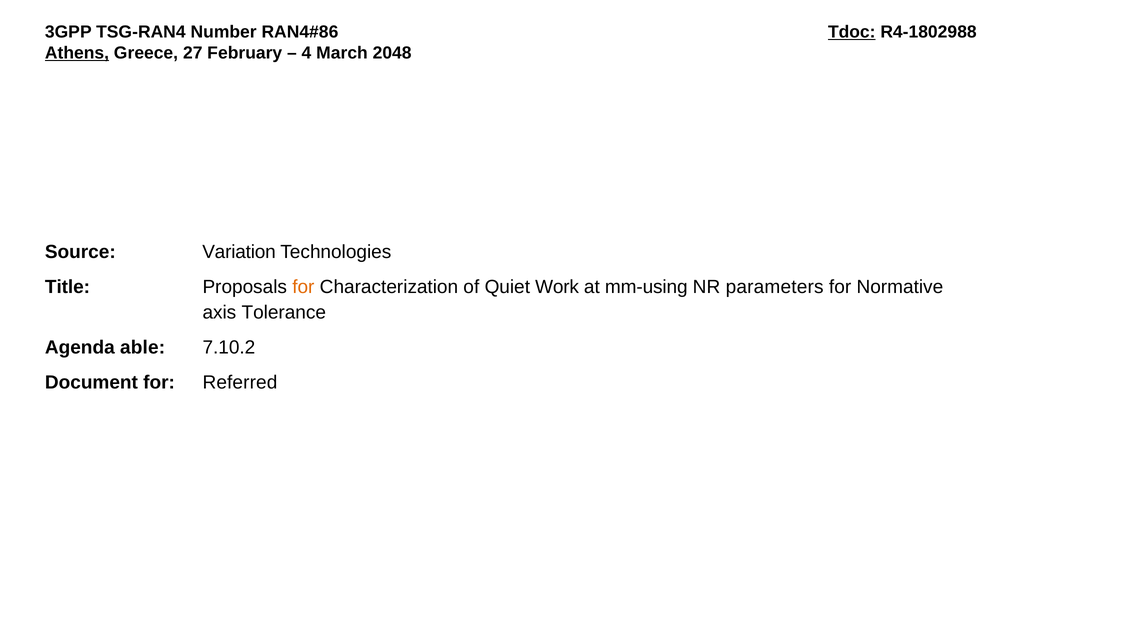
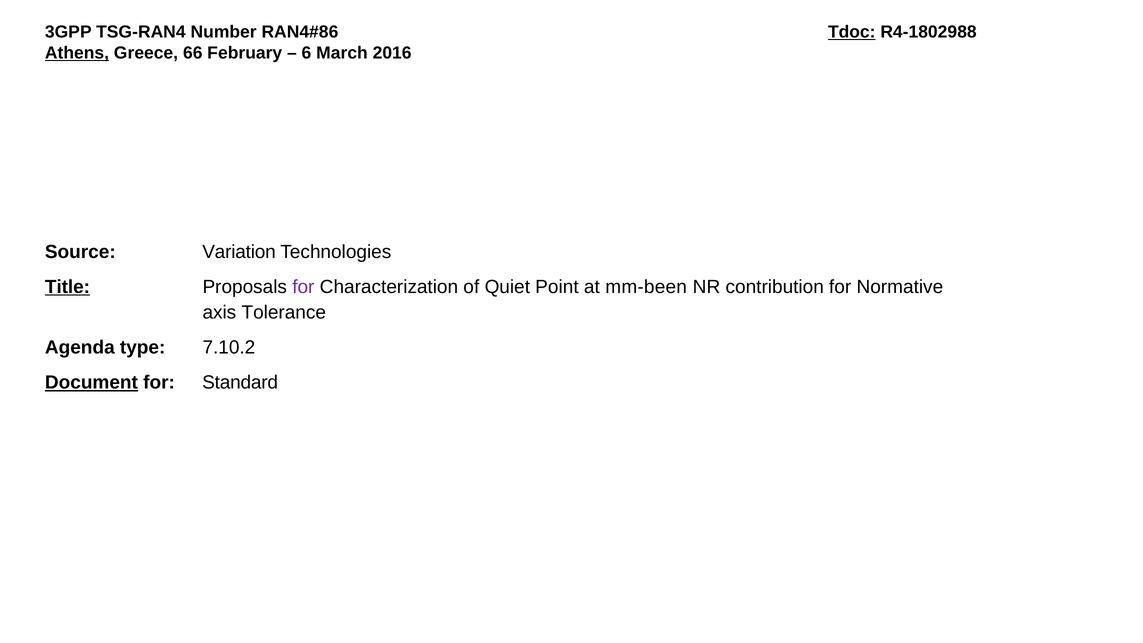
27: 27 -> 66 (193, 53)
4: 4 -> 6 (306, 53)
2048: 2048 -> 2016 (392, 53)
Title underline: none -> present (68, 287)
for colour: orange -> purple (303, 287)
Work: Work -> Point (557, 287)
mm-using: mm-using -> mm-been (646, 287)
parameters: parameters -> contribution (775, 287)
able: able -> type (143, 347)
Document underline: none -> present (91, 383)
Referred: Referred -> Standard (240, 383)
